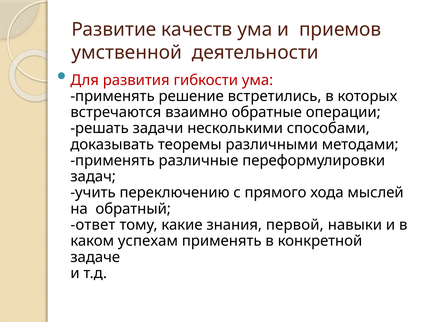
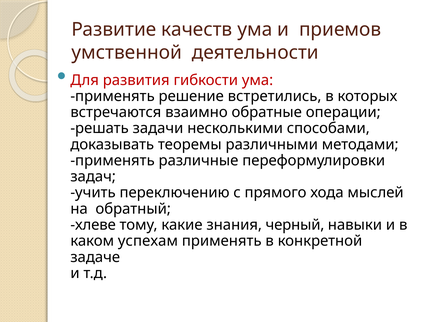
ответ: ответ -> хлеве (93, 225)
первой: первой -> черный (295, 225)
